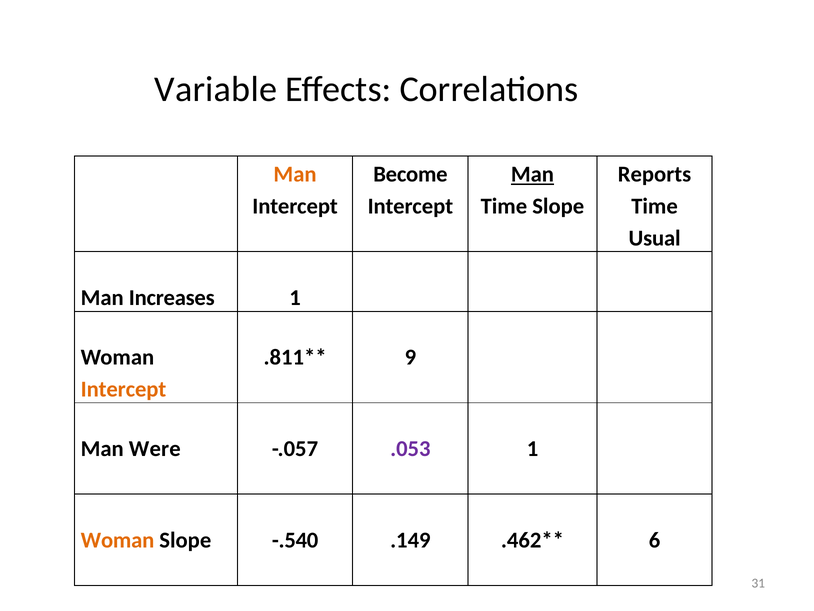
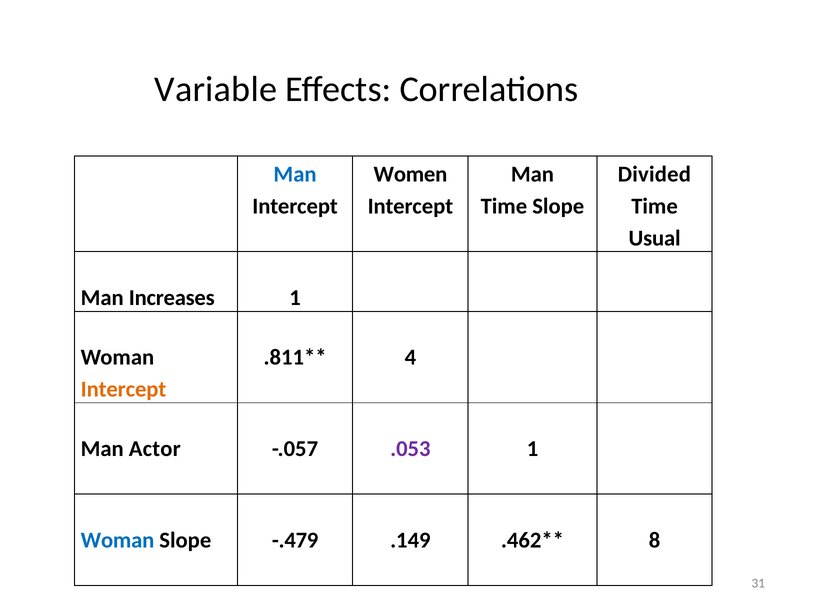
Man colour: orange -> blue (295, 174)
Become: Become -> Women (410, 174)
Man underline: present -> none (532, 174)
Reports: Reports -> Divided (654, 174)
9: 9 -> 4 (410, 357)
Were: Were -> Actor (155, 448)
Woman colour: orange -> blue (118, 540)
-.540: -.540 -> -.479 (295, 540)
6: 6 -> 8 (655, 540)
